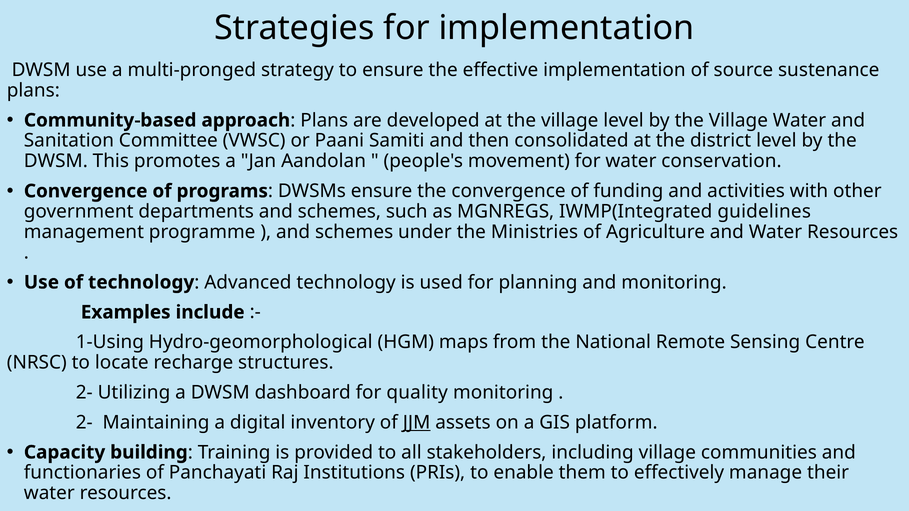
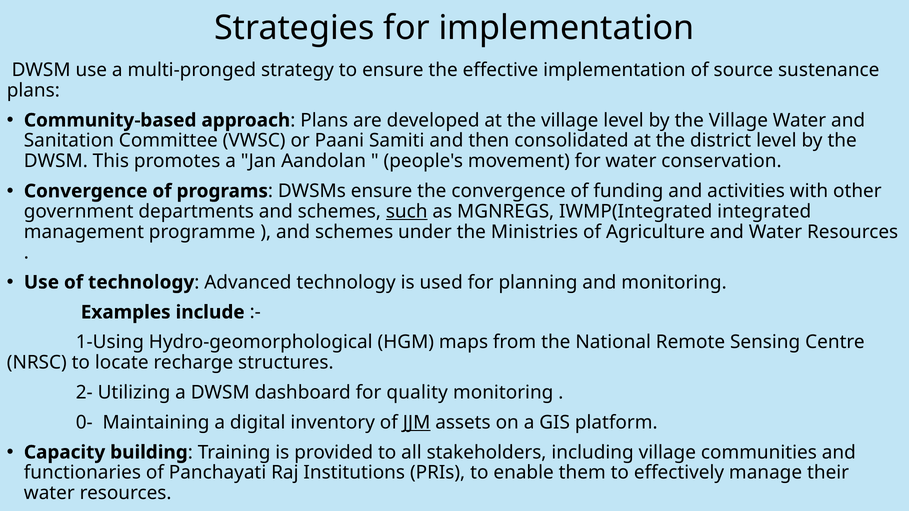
such underline: none -> present (407, 212)
guidelines: guidelines -> integrated (764, 212)
2-: 2- -> 0- (84, 423)
